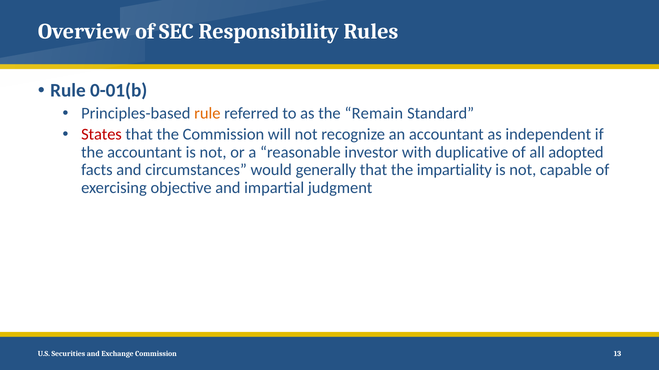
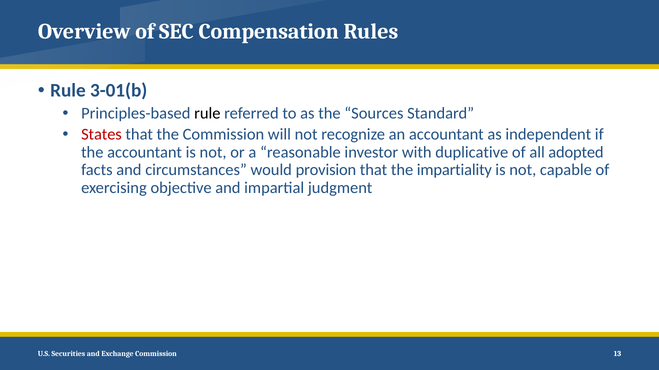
Responsibility: Responsibility -> Compensation (269, 32)
0-01(b: 0-01(b -> 3-01(b (119, 91)
rule colour: orange -> black (207, 114)
Remain: Remain -> Sources (374, 114)
generally: generally -> provision (326, 170)
